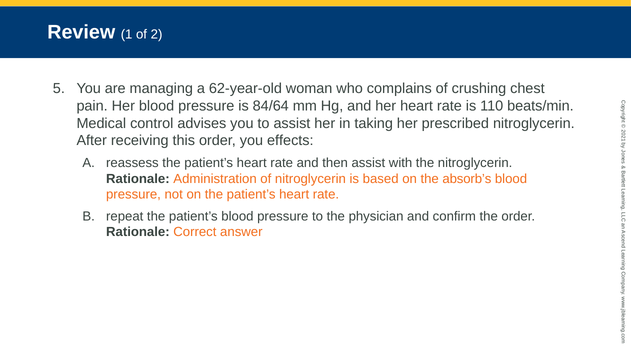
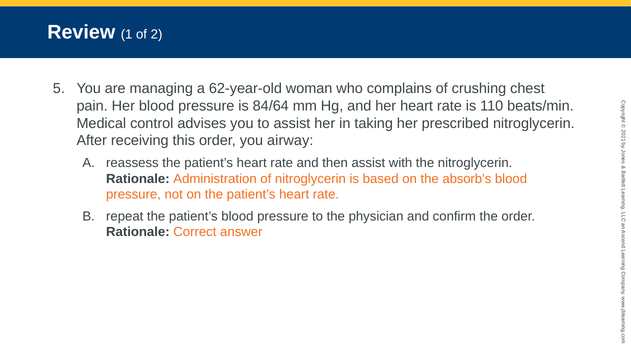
effects: effects -> airway (290, 141)
